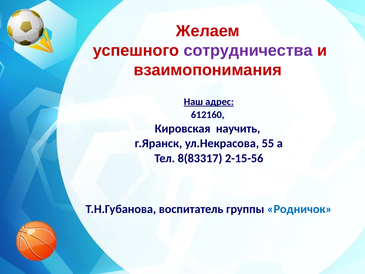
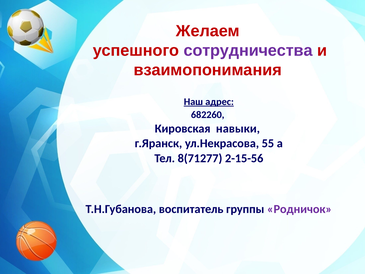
612160: 612160 -> 682260 (208, 115)
научить: научить -> навыки (238, 128)
8(83317: 8(83317 -> 8(71277 (200, 158)
Родничок colour: blue -> purple (300, 209)
